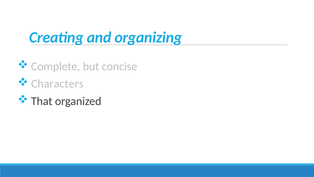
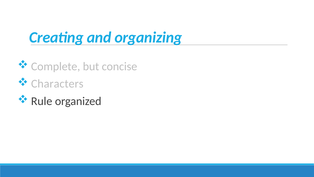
That: That -> Rule (42, 101)
